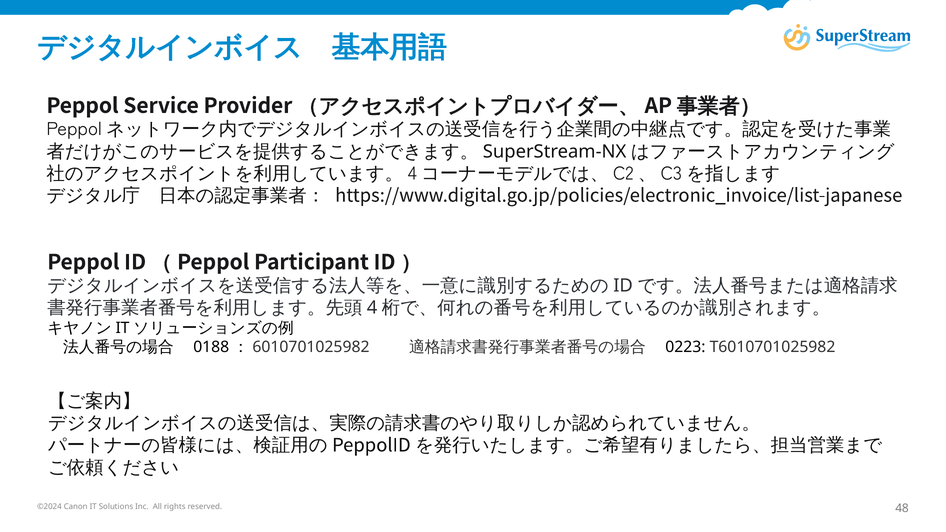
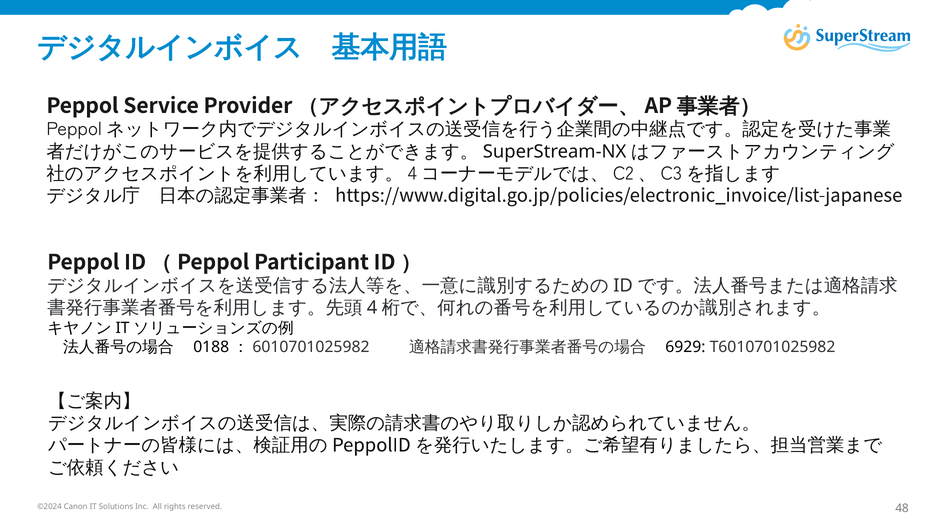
0223: 0223 -> 6929 (685, 347)
